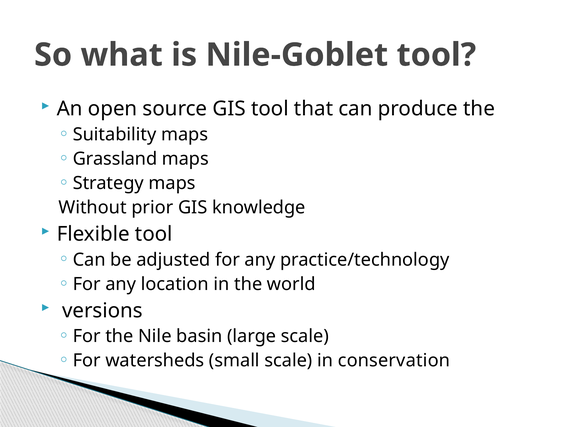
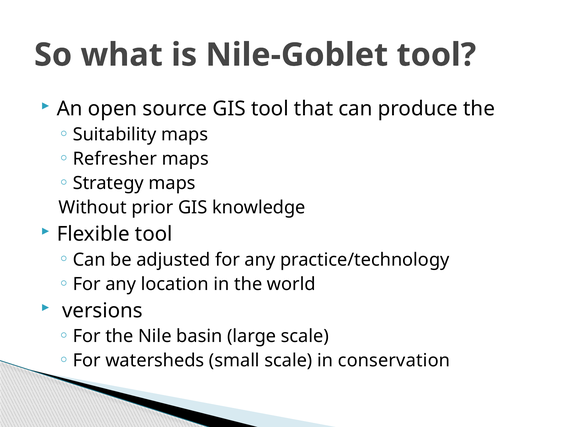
Grassland: Grassland -> Refresher (115, 159)
